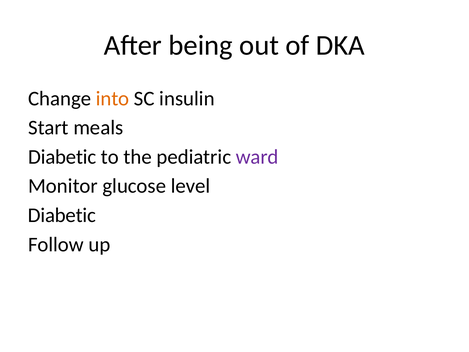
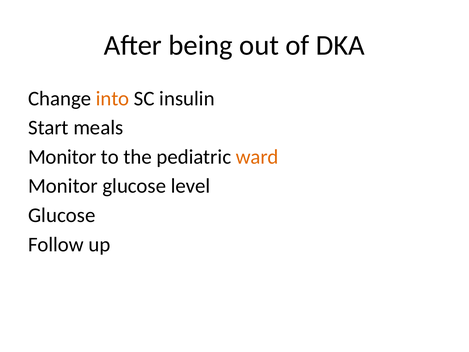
Diabetic: Diabetic -> Monitor (62, 157)
ward colour: purple -> orange (257, 157)
Diabetic: Diabetic -> Glucose (62, 215)
